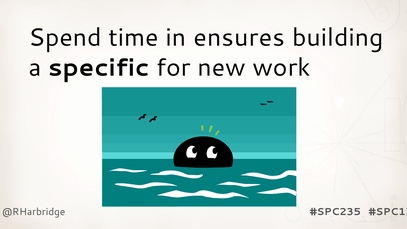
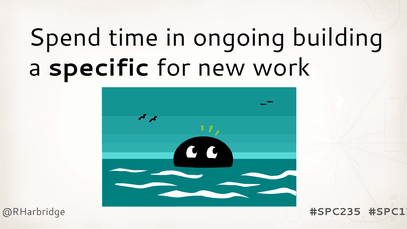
ensures: ensures -> ongoing (239, 38)
